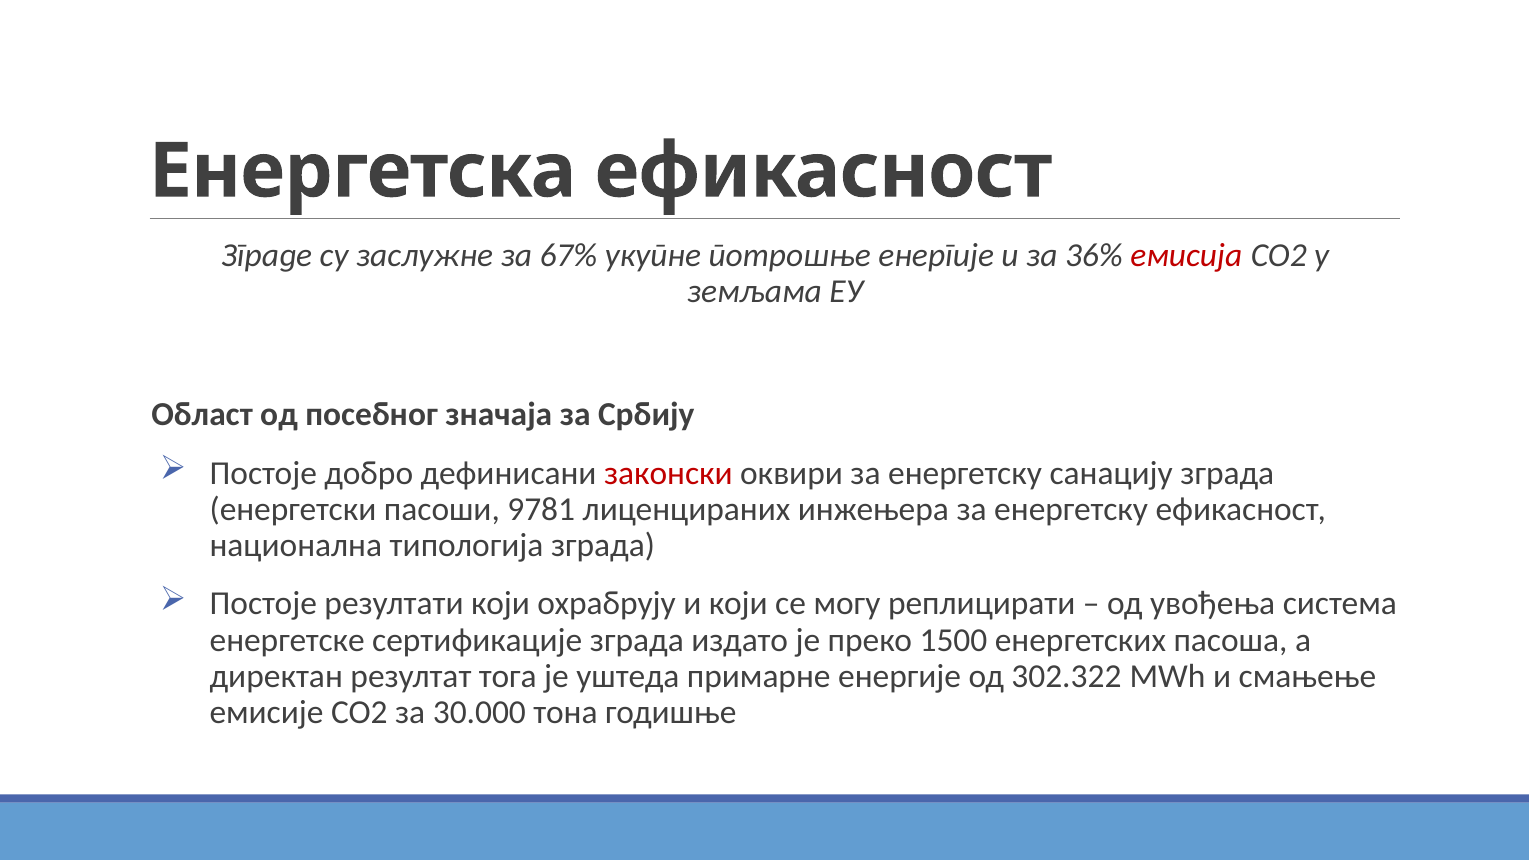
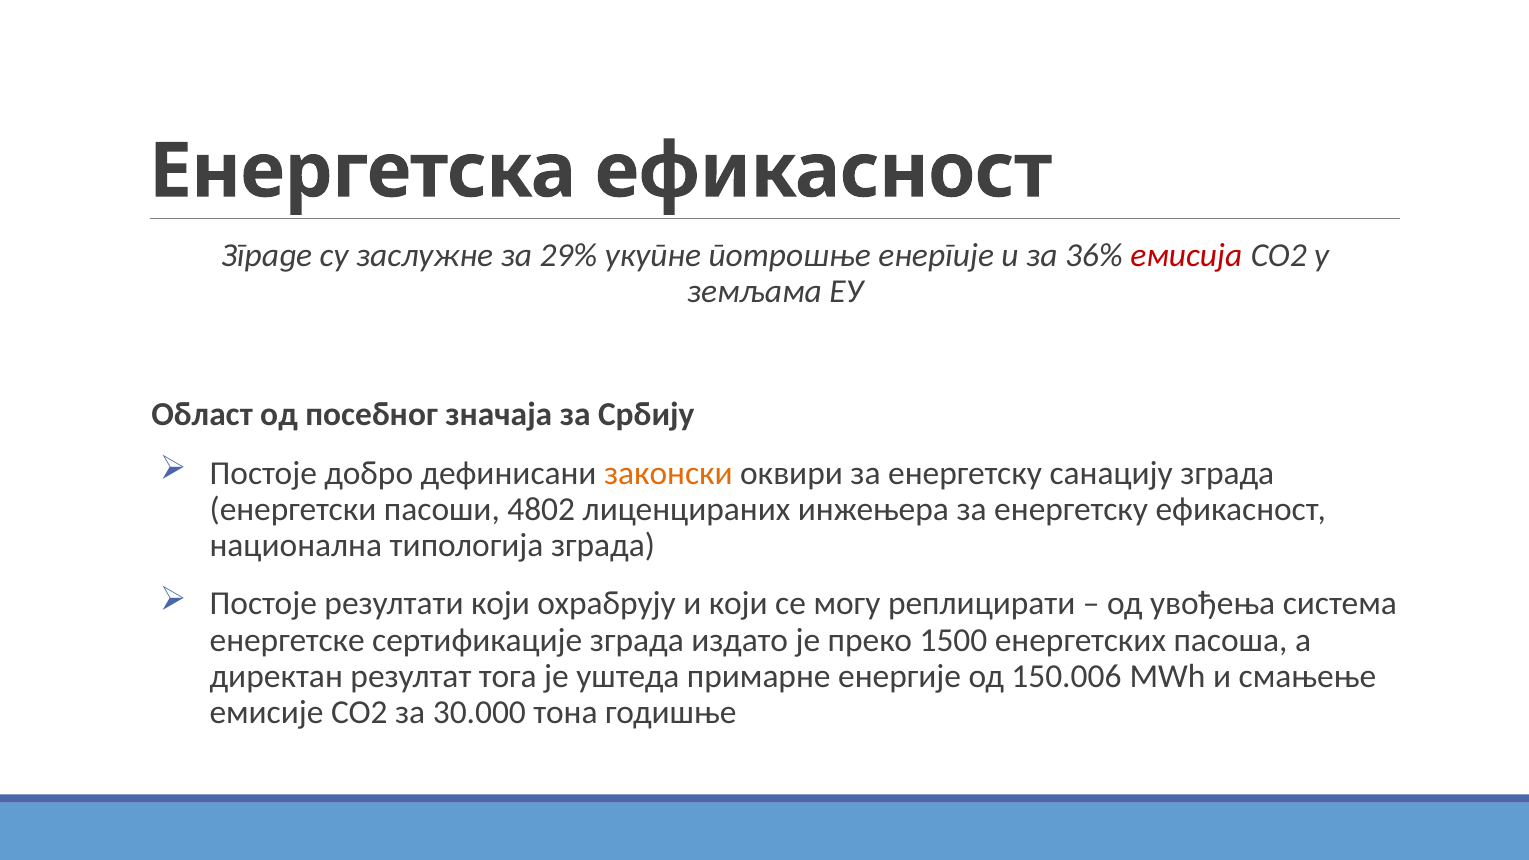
67%: 67% -> 29% (568, 255)
законски colour: red -> orange (668, 473)
9781: 9781 -> 4802 (541, 509)
302.322: 302.322 -> 150.006 (1066, 676)
